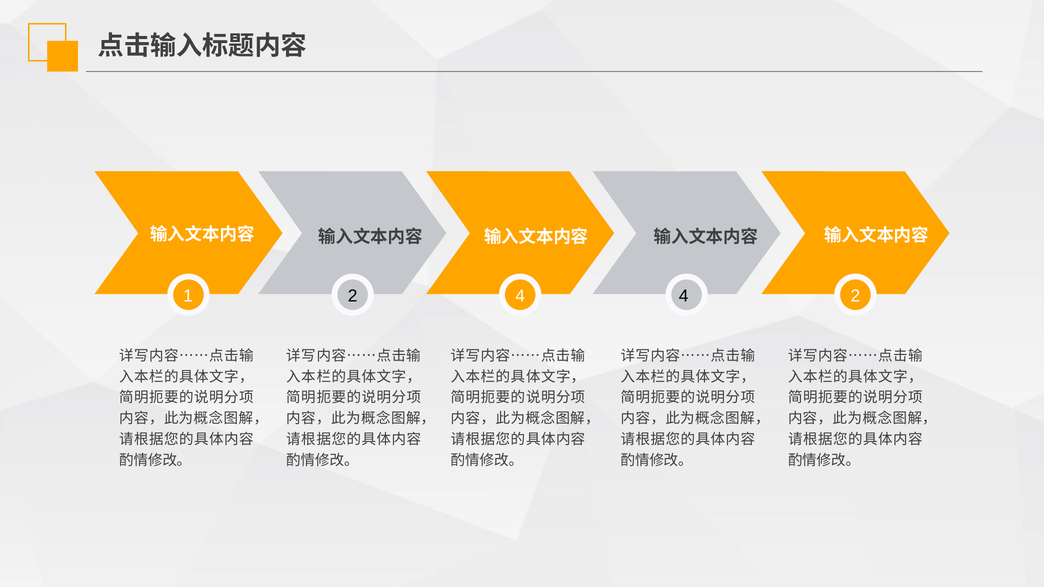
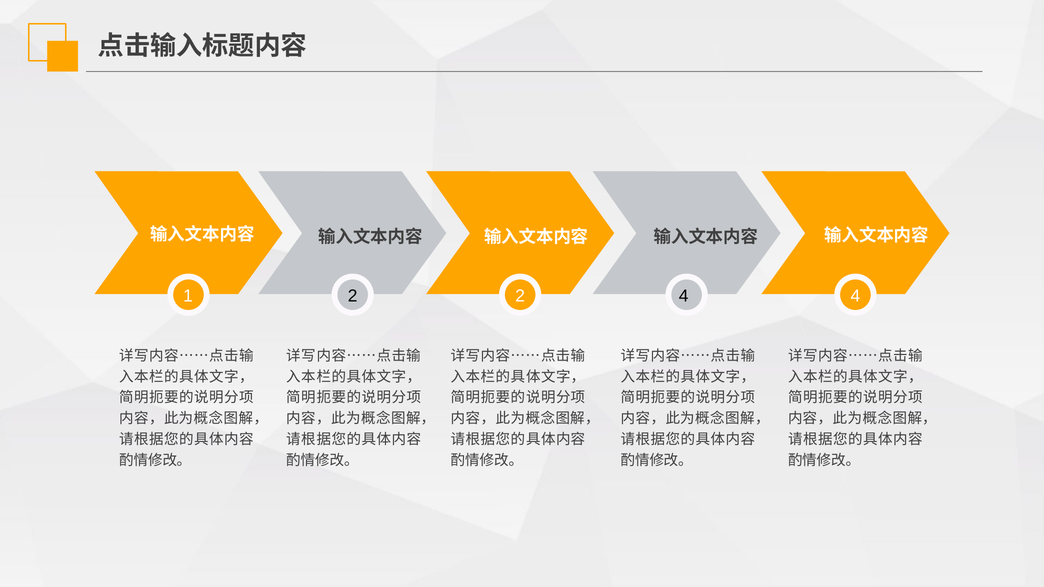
2 4: 4 -> 2 (520, 296)
4 2: 2 -> 4 (855, 296)
